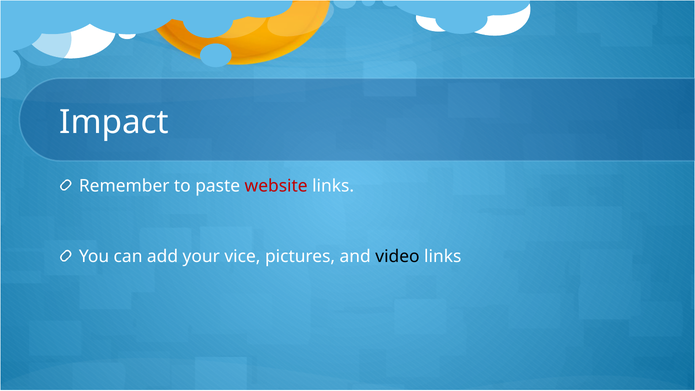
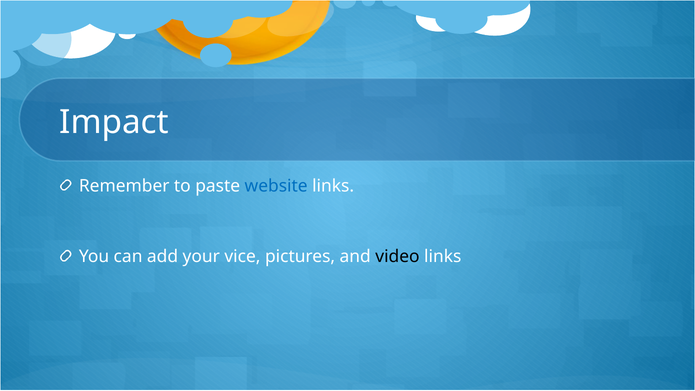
website colour: red -> blue (276, 186)
